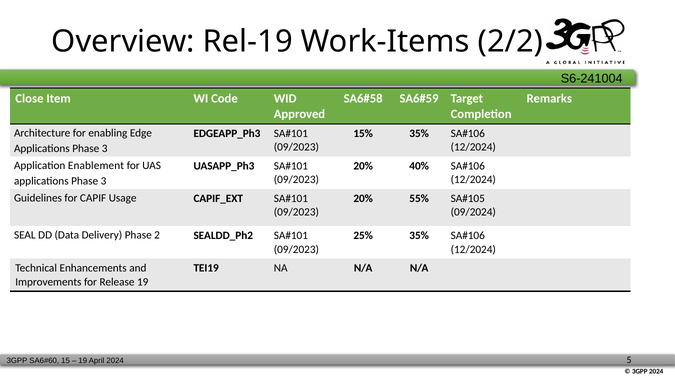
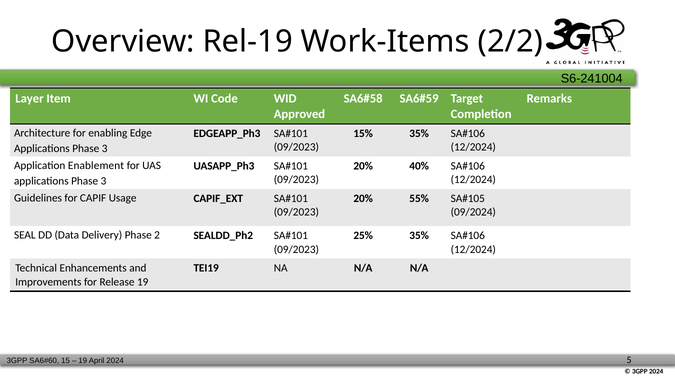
Close: Close -> Layer (29, 99)
